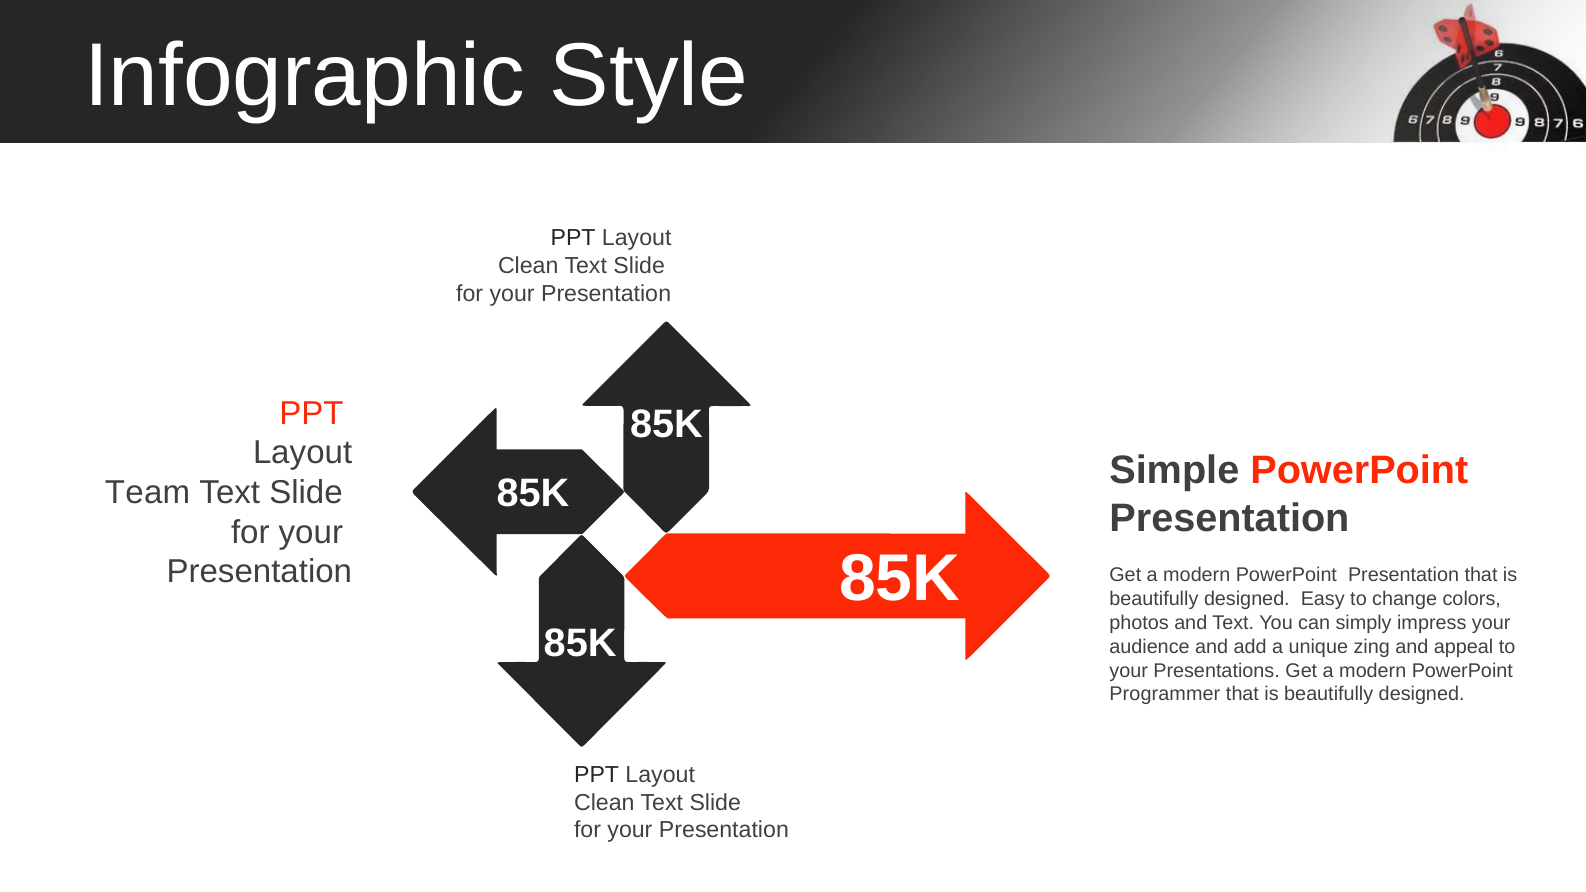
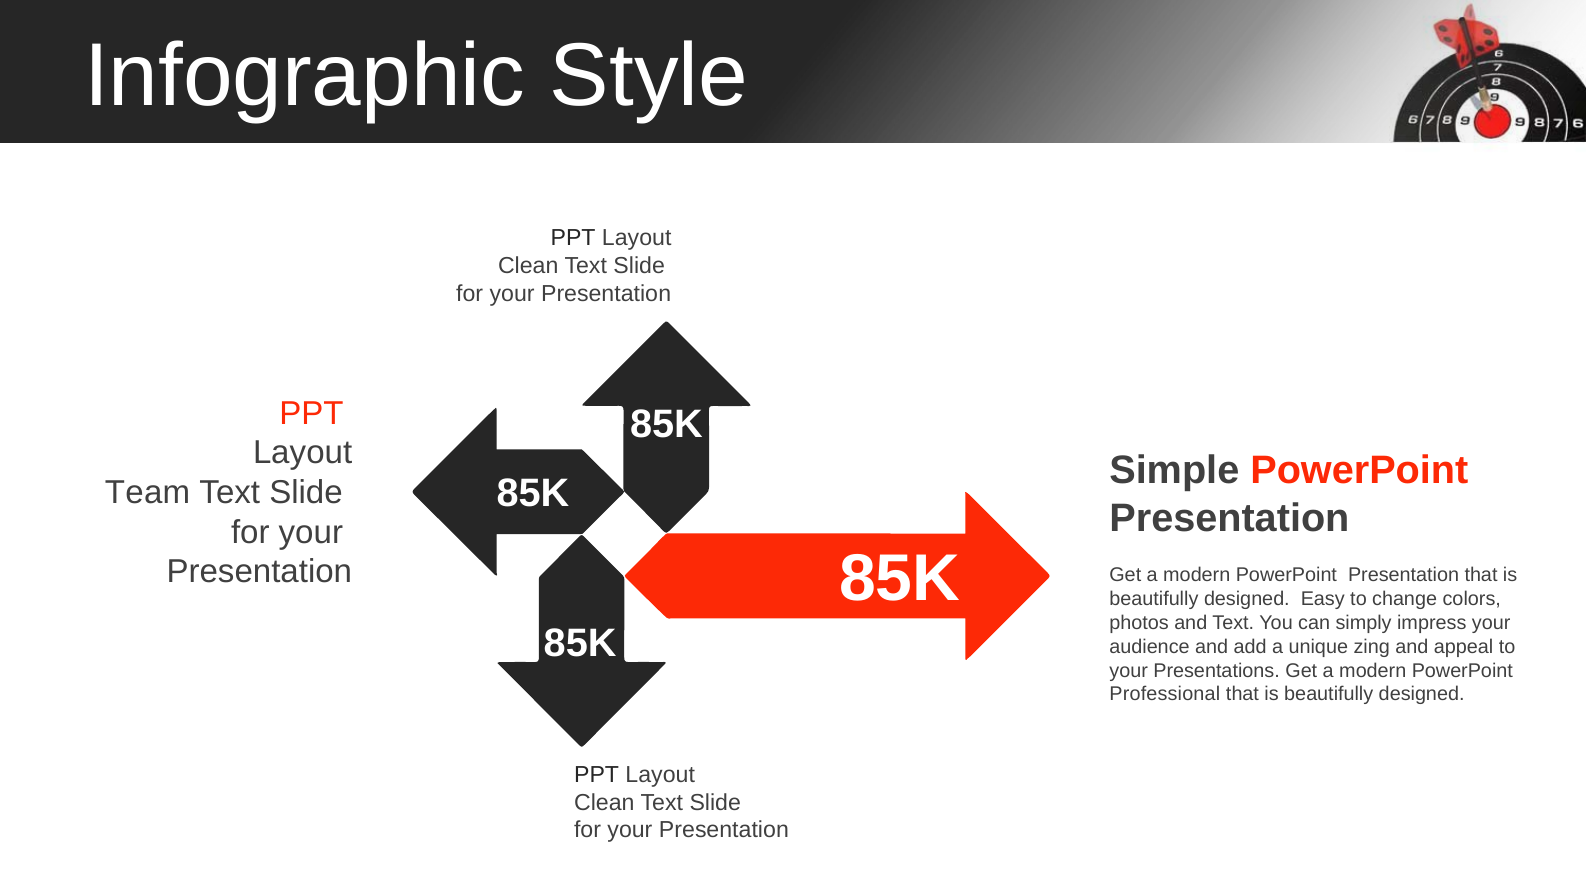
Programmer: Programmer -> Professional (1165, 694)
